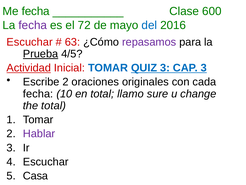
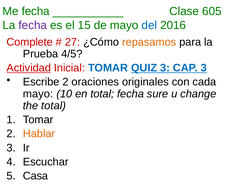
600: 600 -> 605 (212, 11)
72: 72 -> 15 (84, 25)
Escuchar: Escuchar -> Complete (30, 42)
63: 63 -> 27 (72, 42)
repasamos colour: purple -> orange (149, 42)
Prueba underline: present -> none (41, 54)
fecha: fecha -> mayo (38, 94)
total llamo: llamo -> fecha (131, 94)
Hablar colour: purple -> orange (39, 133)
